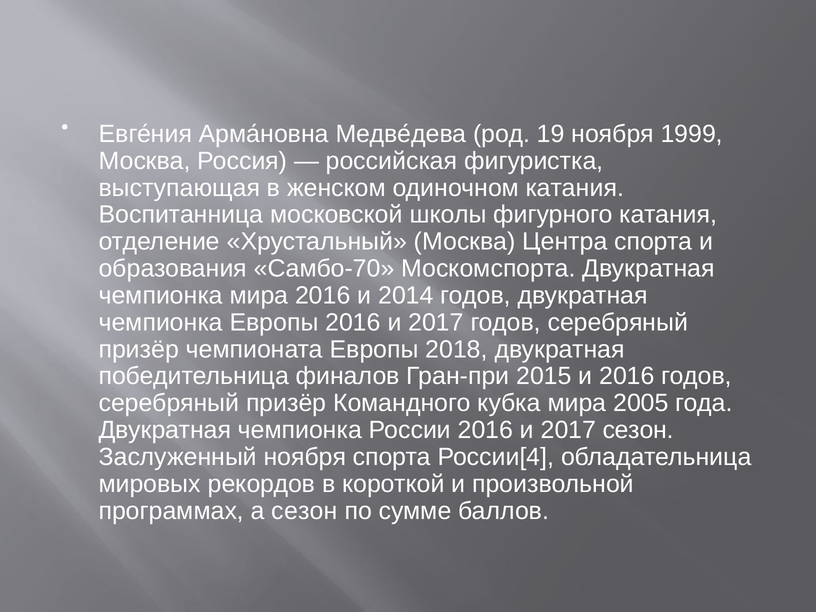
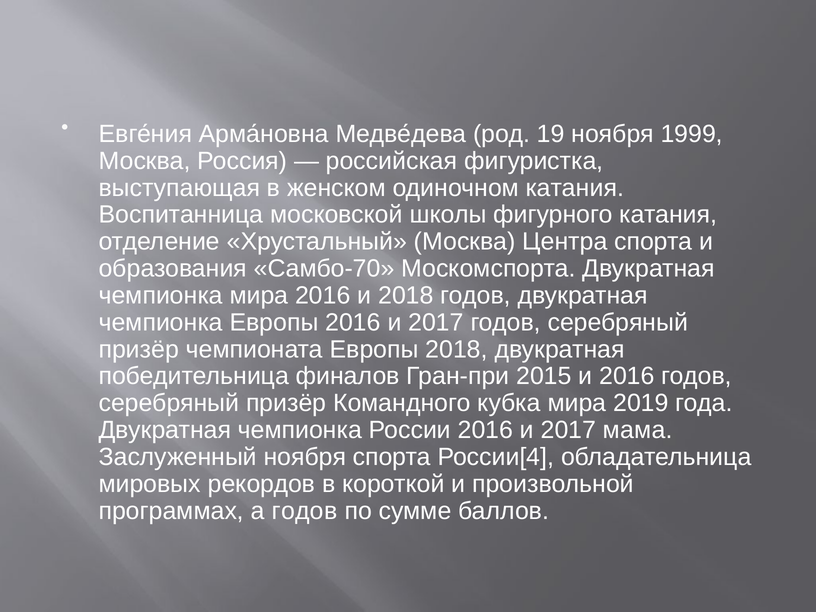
и 2014: 2014 -> 2018 (406, 295)
2005: 2005 -> 2019 (641, 403)
2017 сезон: сезон -> мама (638, 430)
а сезон: сезон -> годов (305, 511)
